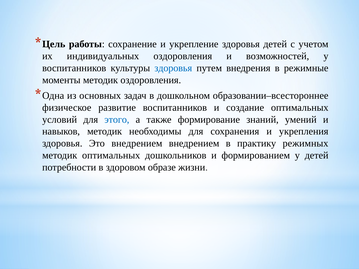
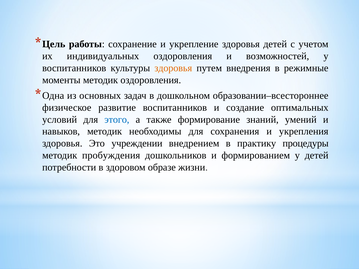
здоровья colour: blue -> orange (173, 68)
Это внедрением: внедрением -> учреждении (137, 144)
режимных: режимных -> процедуры (306, 144)
методик оптимальных: оптимальных -> пробуждения (111, 156)
